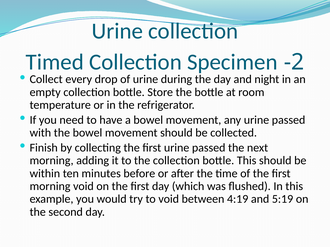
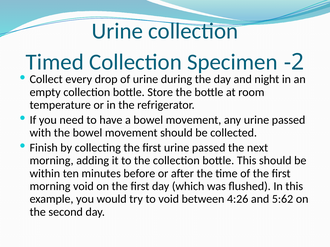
4:19: 4:19 -> 4:26 (238, 199)
5:19: 5:19 -> 5:62 (283, 199)
